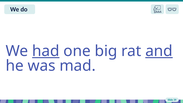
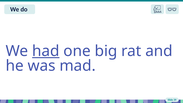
and underline: present -> none (159, 51)
